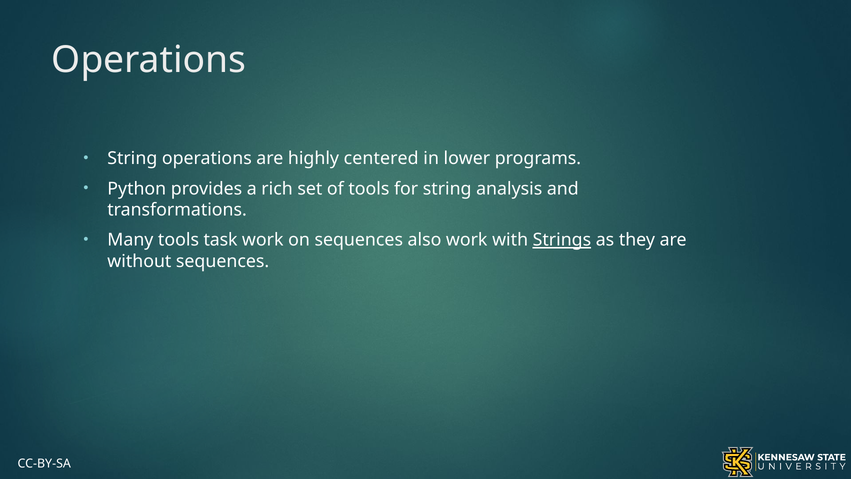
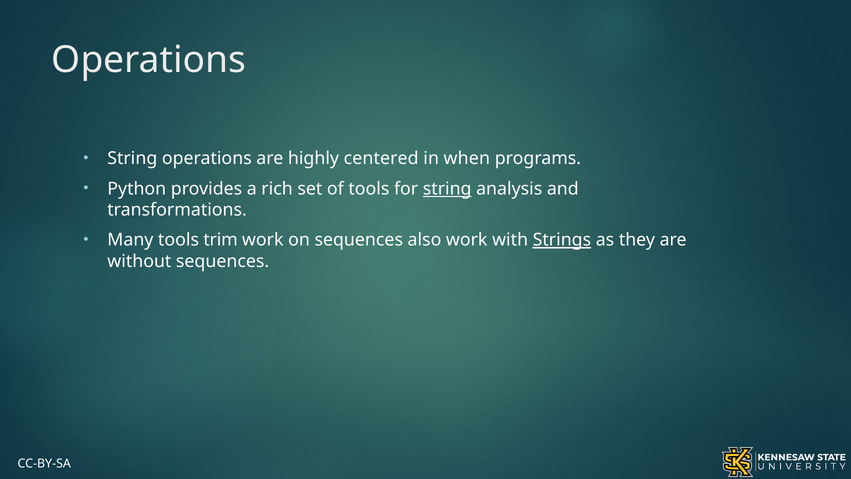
lower: lower -> when (467, 158)
string underline: none -> present (447, 189)
task: task -> trim (221, 240)
